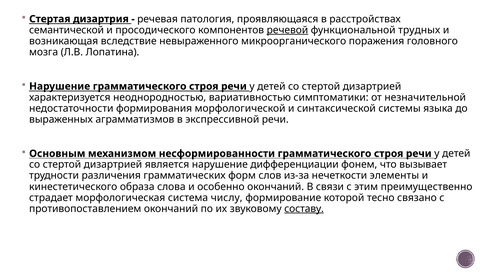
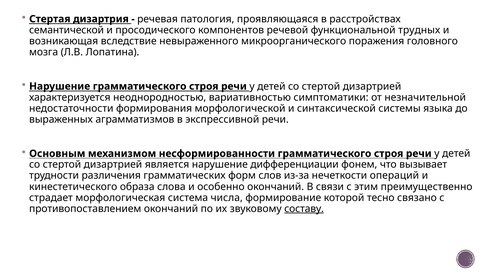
речевой underline: present -> none (287, 30)
элементы: элементы -> операций (394, 175)
числу: числу -> числа (227, 197)
